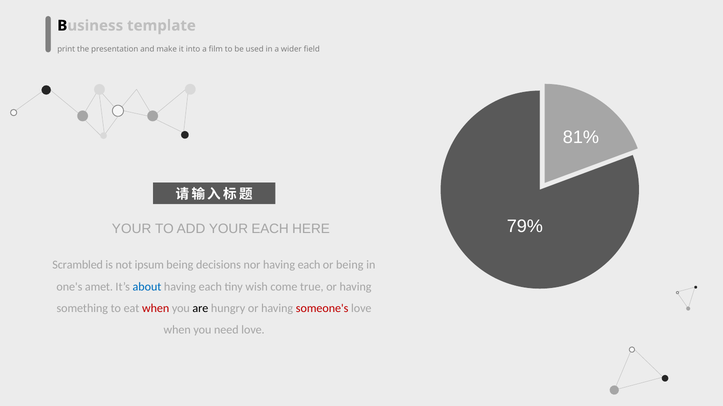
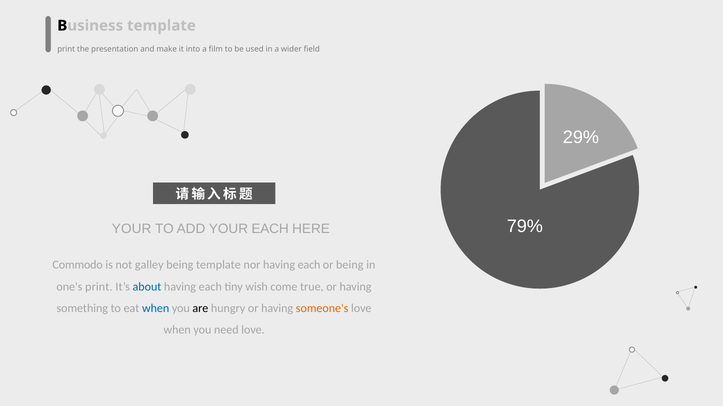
81%: 81% -> 29% (581, 138)
Scrambled: Scrambled -> Commodo (78, 265)
ipsum: ipsum -> galley (149, 265)
being decisions: decisions -> template (218, 265)
one's amet: amet -> print (99, 287)
when colour: red -> blue (156, 309)
someone's colour: red -> orange (322, 309)
